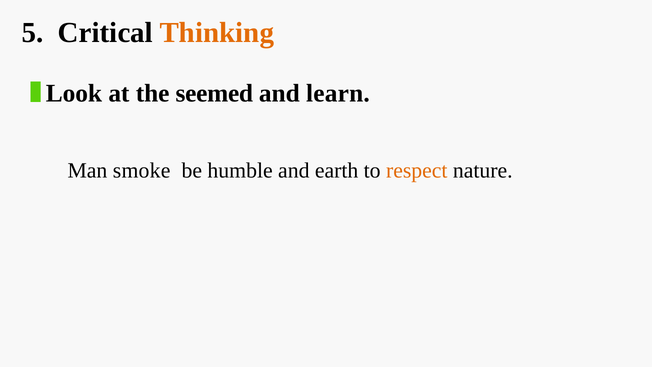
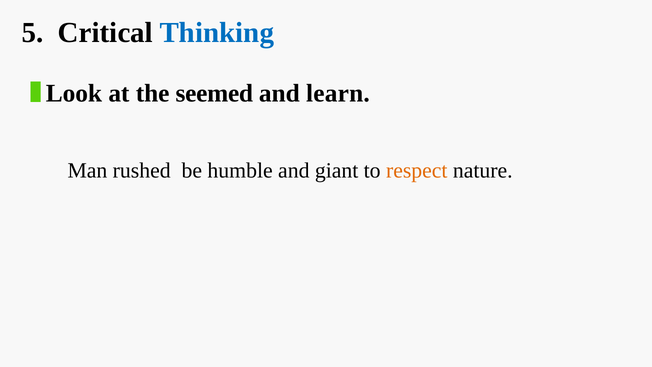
Thinking colour: orange -> blue (217, 33)
smoke: smoke -> rushed (142, 171)
earth: earth -> giant (337, 171)
